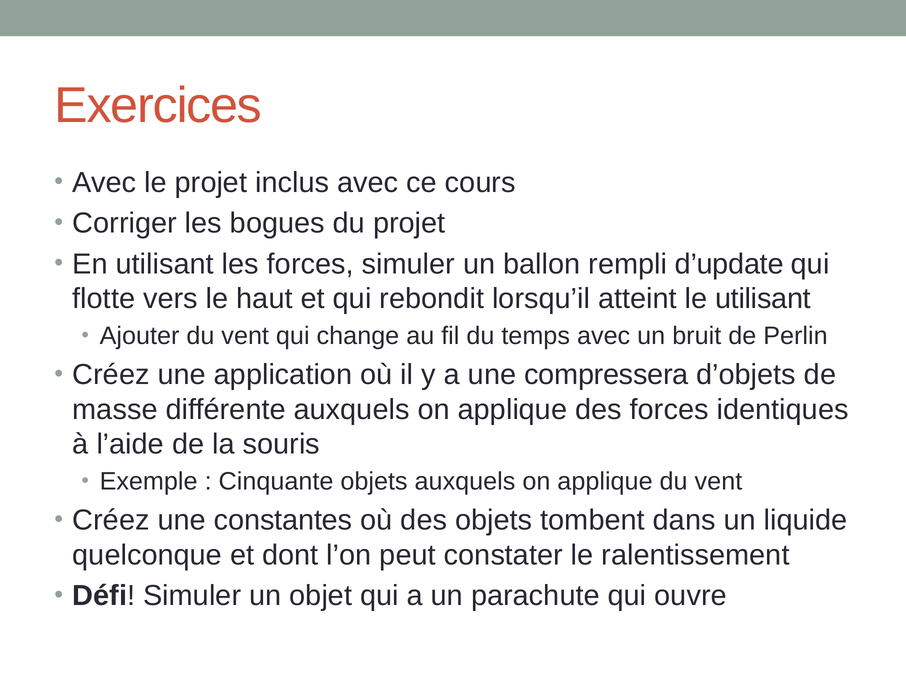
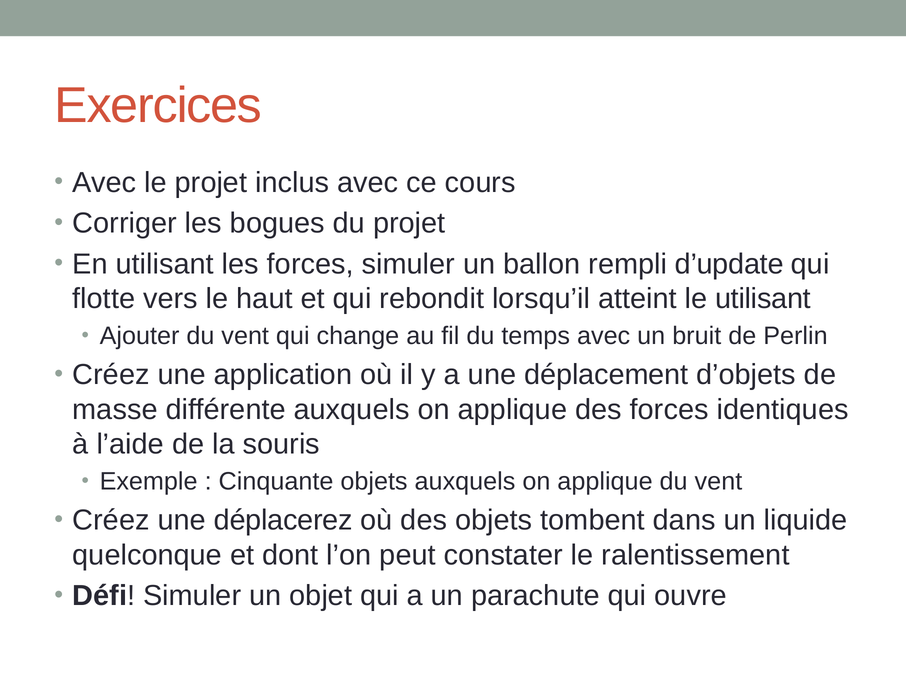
compressera: compressera -> déplacement (606, 375)
constantes: constantes -> déplacerez (283, 520)
